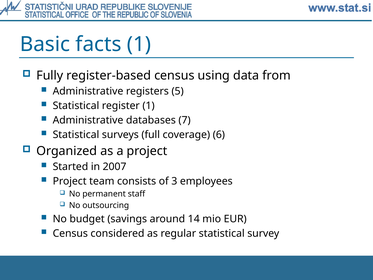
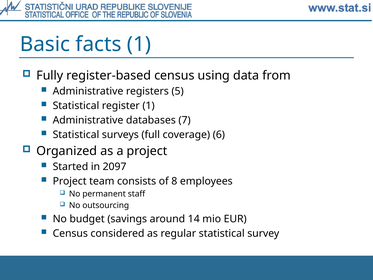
2007: 2007 -> 2097 (115, 167)
3: 3 -> 8 (174, 181)
